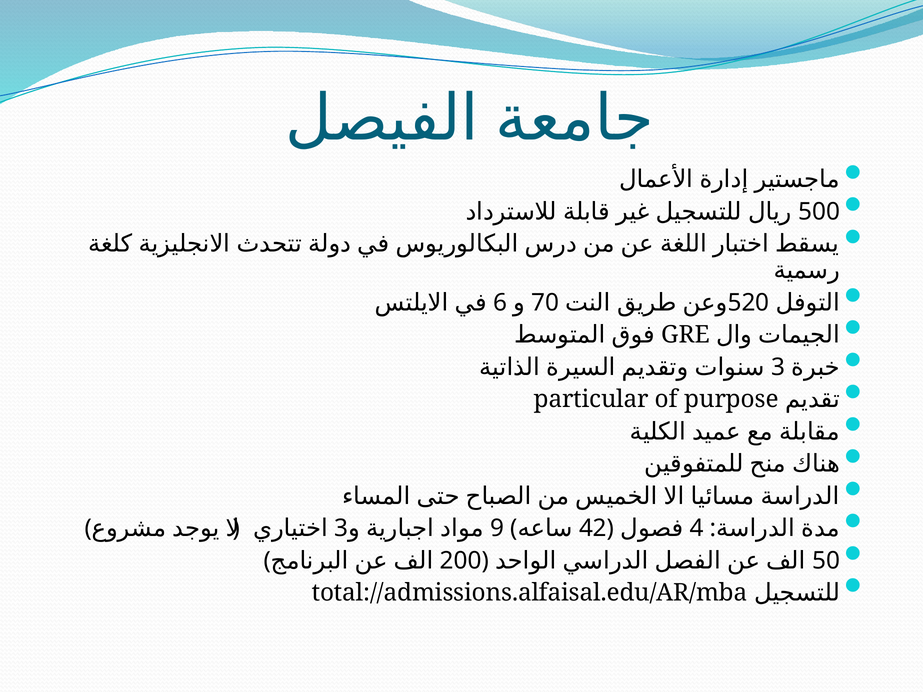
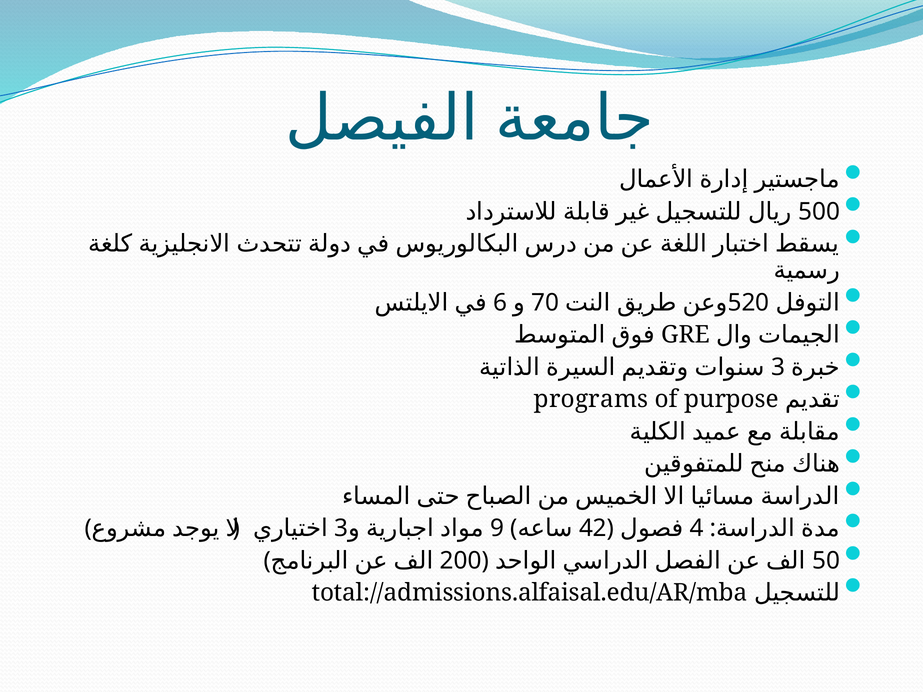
particular: particular -> programs (591, 399)
